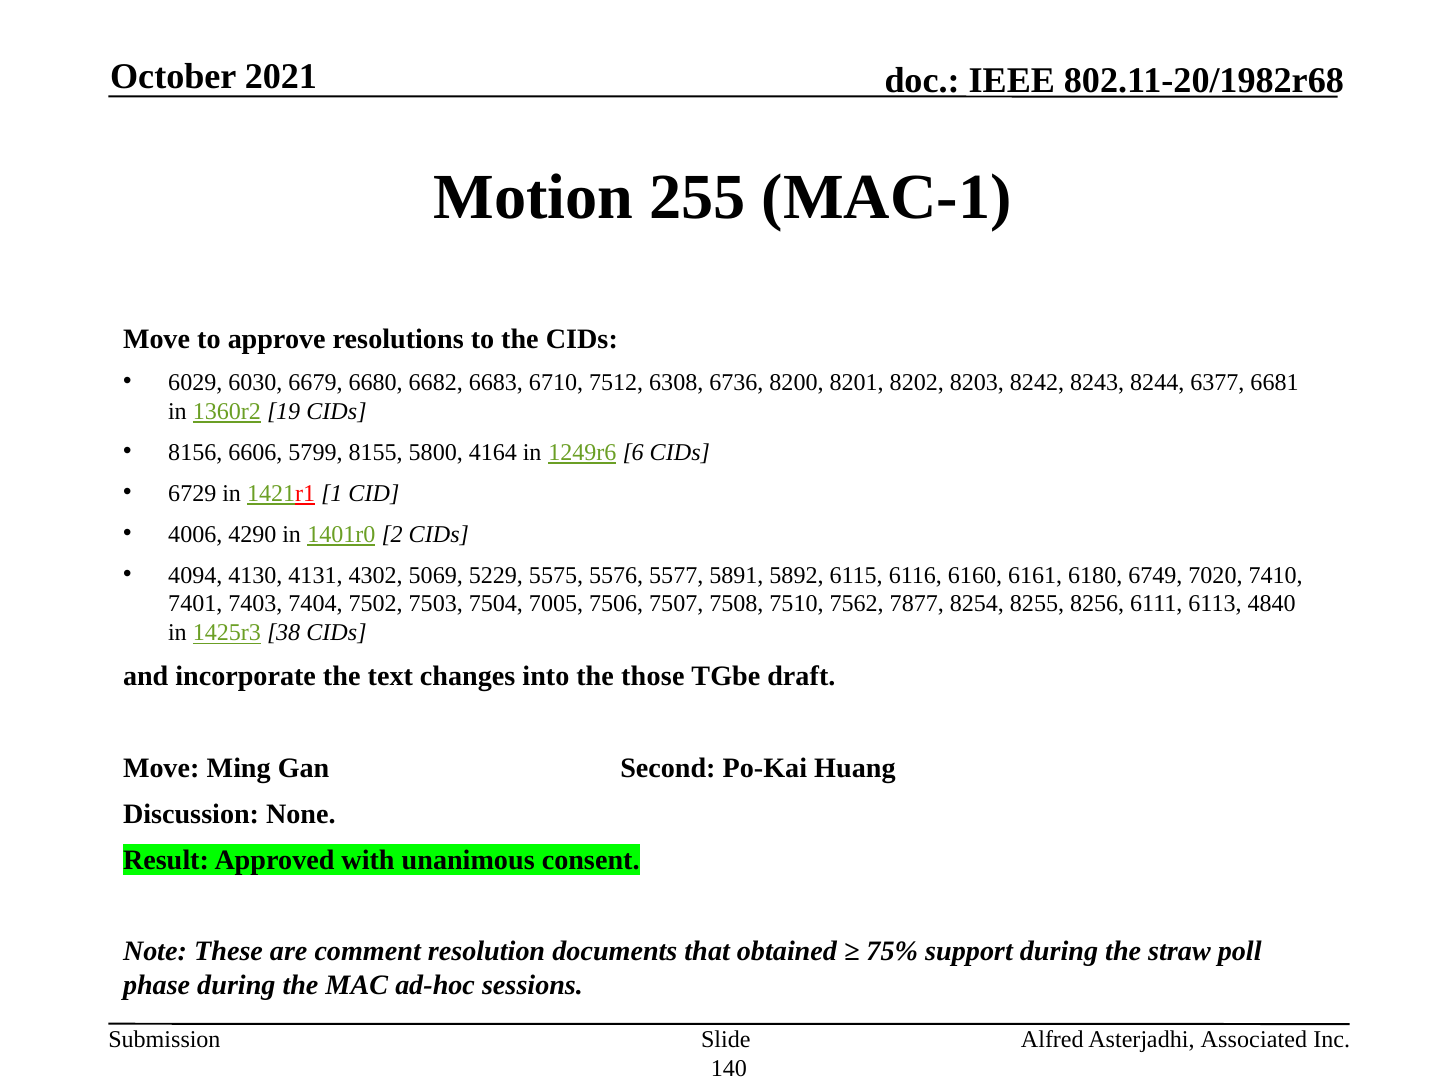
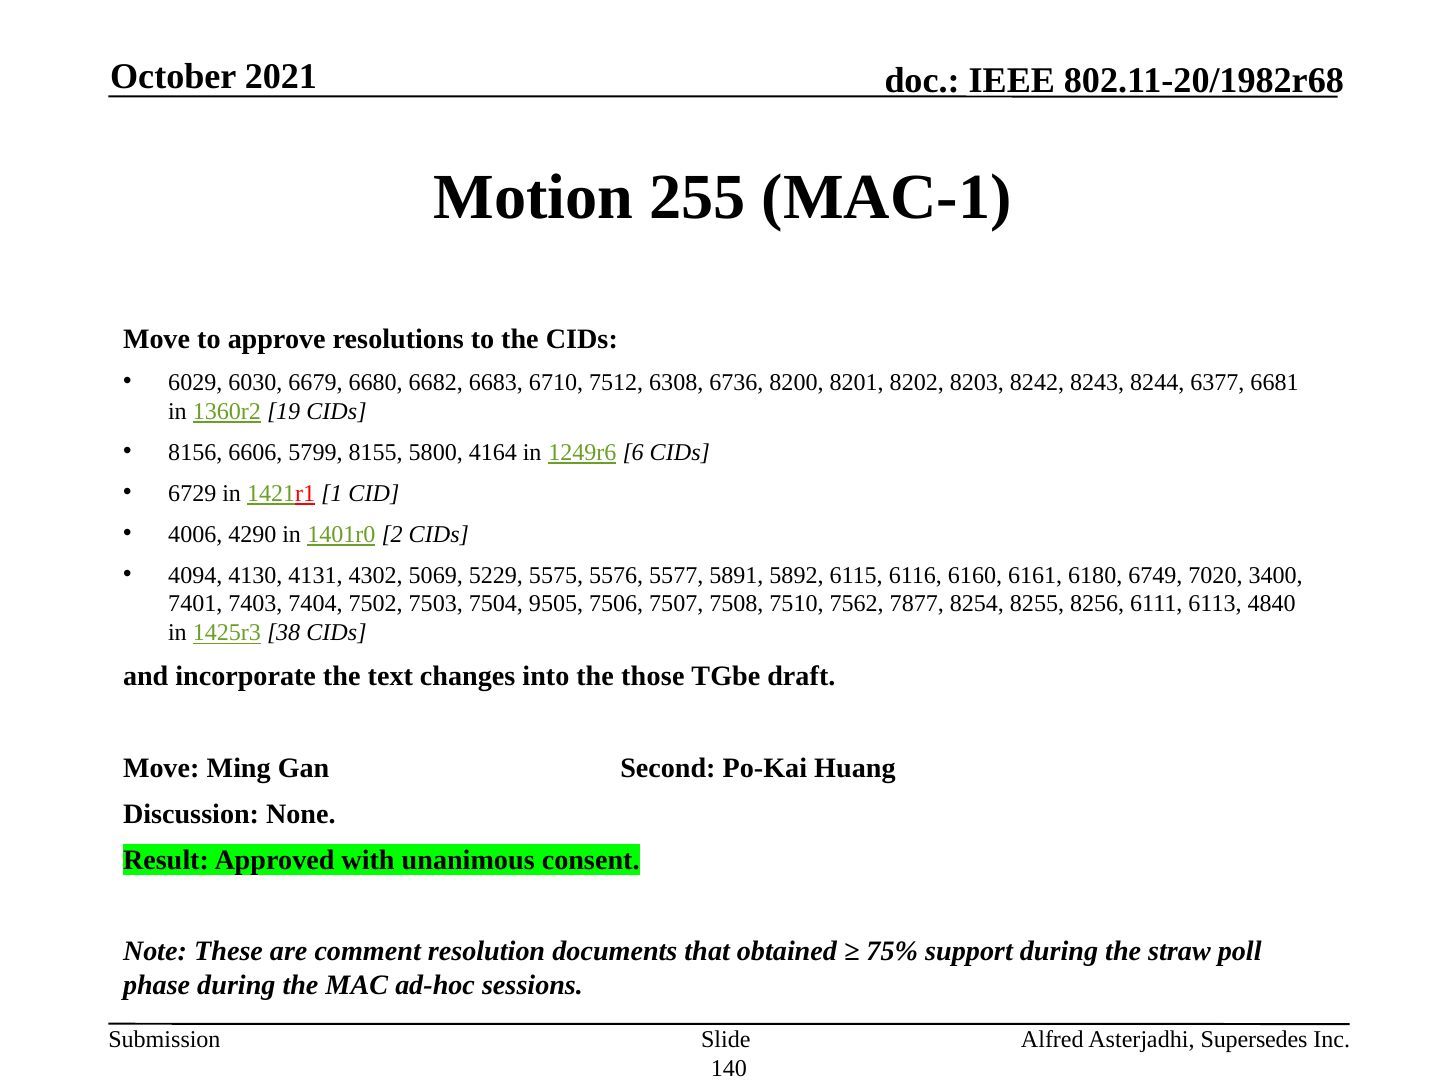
7410: 7410 -> 3400 (1276, 575)
7005: 7005 -> 9505 (556, 604)
Associated: Associated -> Supersedes (1254, 1040)
